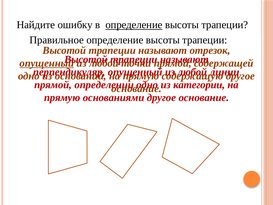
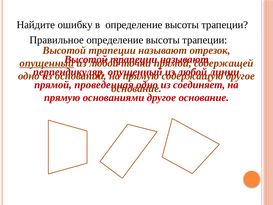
определение underline: present -> none (134, 25)
определении: определении -> проведенная (104, 85)
категории: категории -> соединяет (199, 85)
